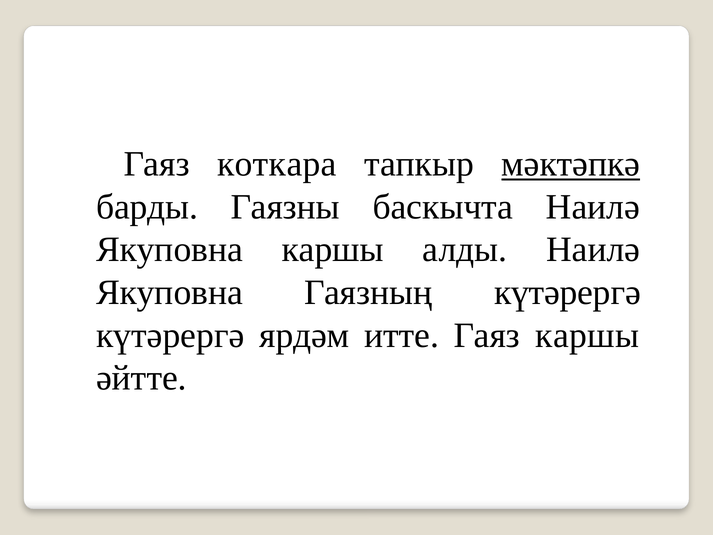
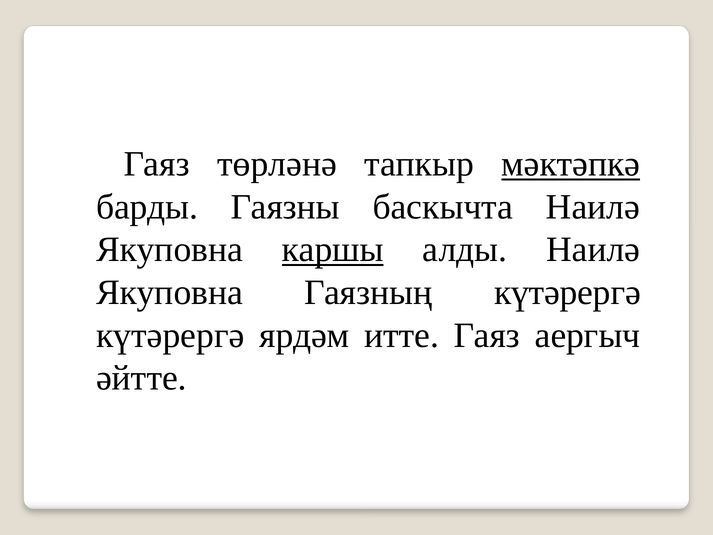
коткара: коткара -> төрләнә (277, 164)
каршы underline: none -> present (333, 250)
Гаяз каршы: каршы -> аергыч (588, 335)
